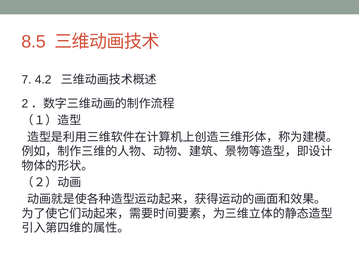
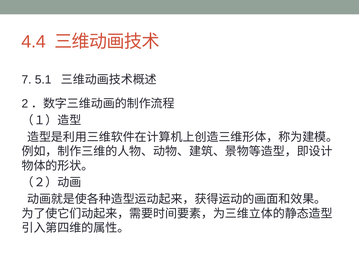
8.5: 8.5 -> 4.4 (34, 42)
4.2: 4.2 -> 5.1 (43, 80)
